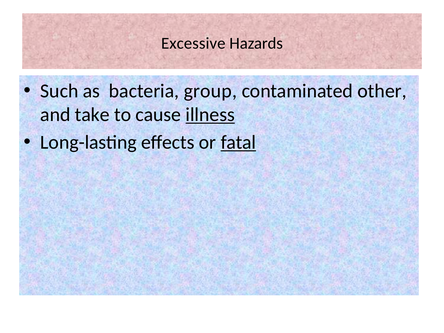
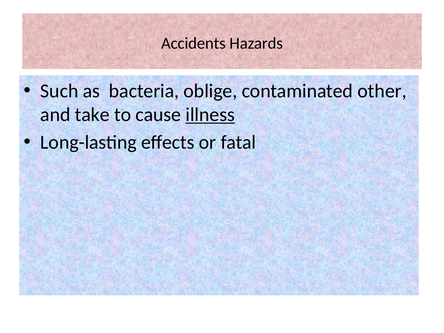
Excessive: Excessive -> Accidents (193, 43)
group: group -> oblige (210, 91)
fatal underline: present -> none (238, 142)
